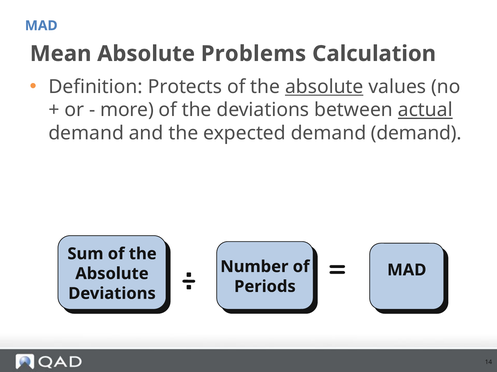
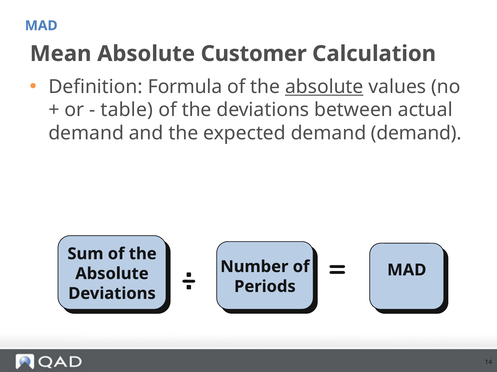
Problems: Problems -> Customer (254, 54)
Protects: Protects -> Formula (185, 87)
more: more -> table (127, 110)
actual underline: present -> none (425, 110)
